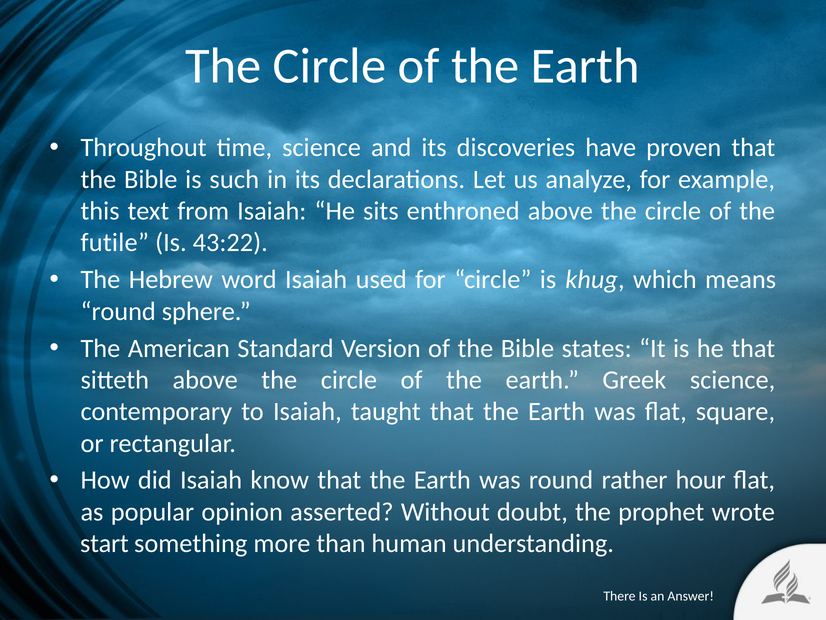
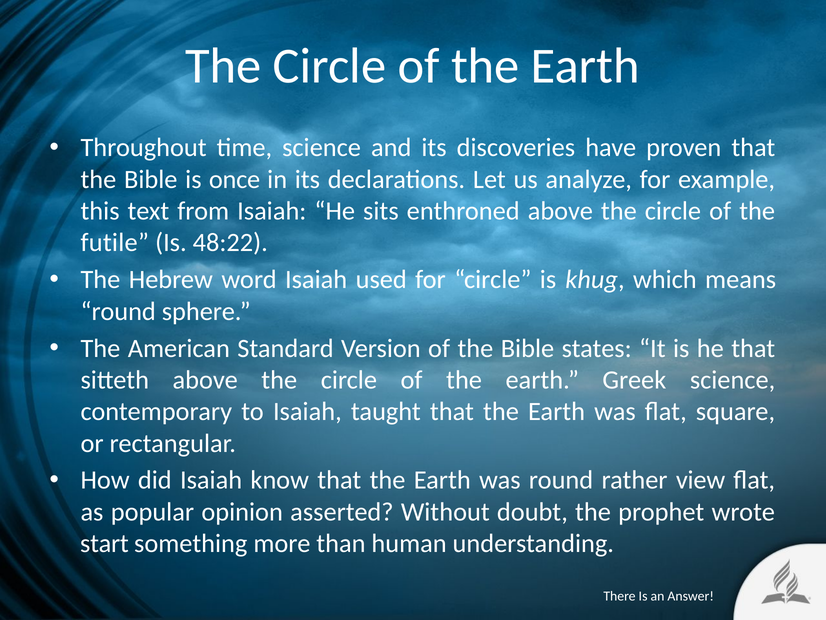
such: such -> once (235, 179)
43:22: 43:22 -> 48:22 (230, 243)
hour: hour -> view (701, 480)
